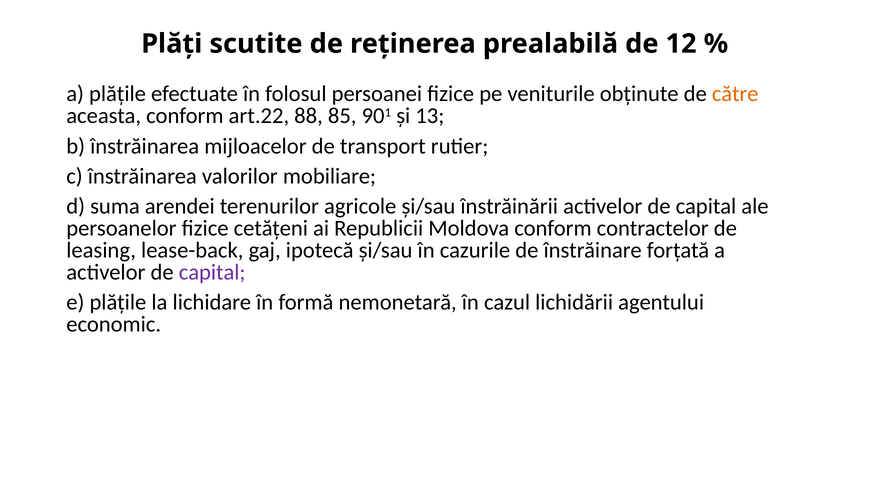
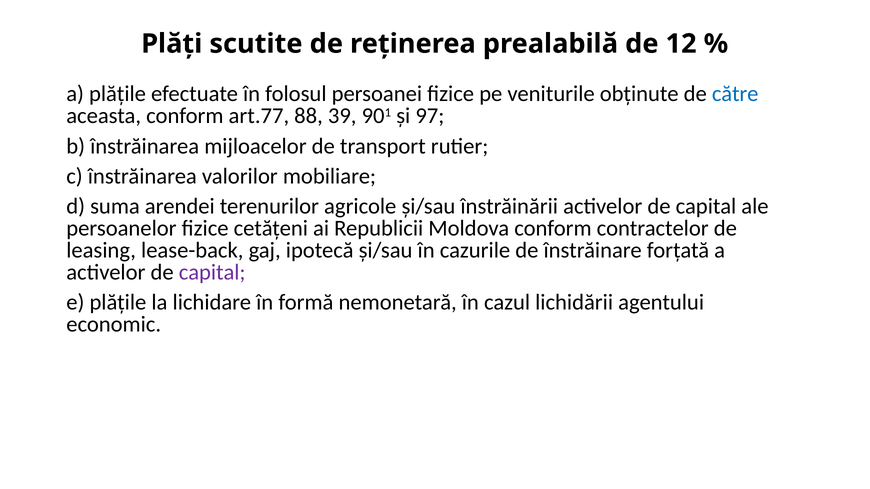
către colour: orange -> blue (735, 94)
art.22: art.22 -> art.77 (259, 116)
85: 85 -> 39 (342, 116)
13: 13 -> 97 (430, 116)
